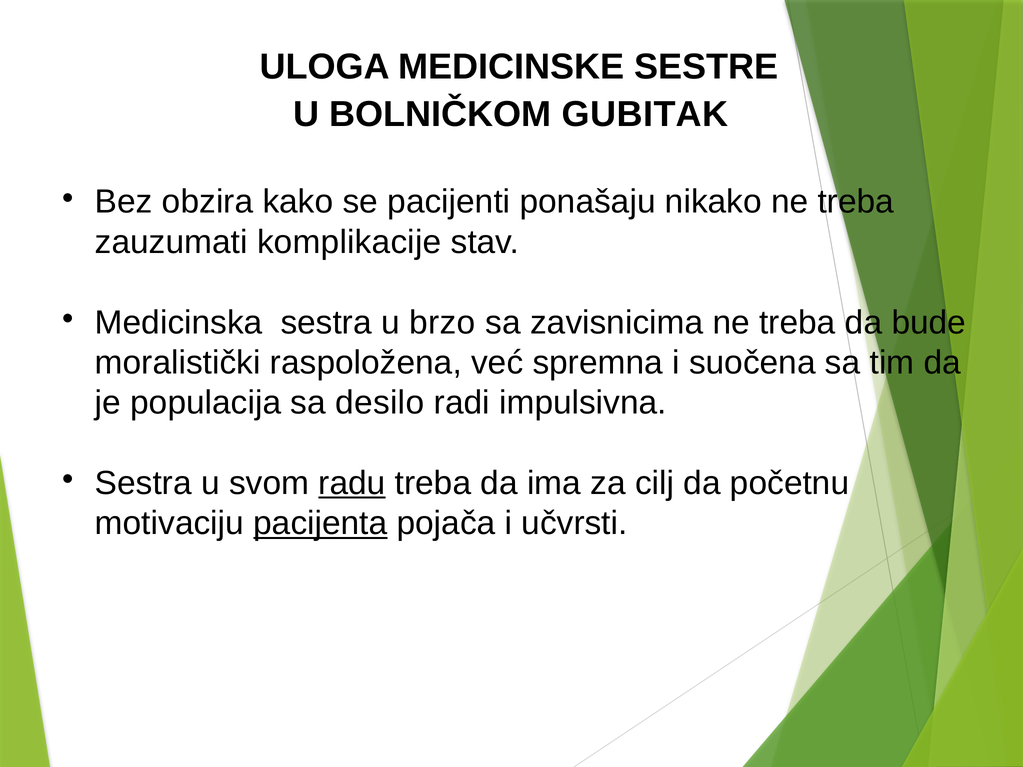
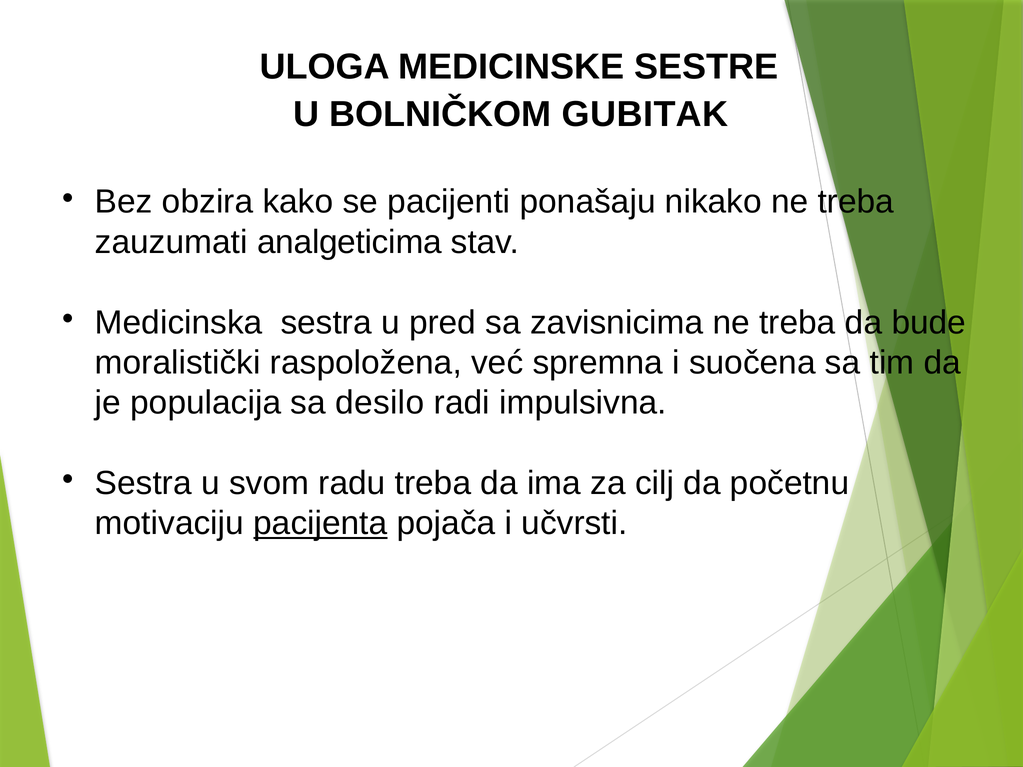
komplikacije: komplikacije -> analgeticima (349, 242)
brzo: brzo -> pred (443, 323)
radu underline: present -> none (352, 483)
